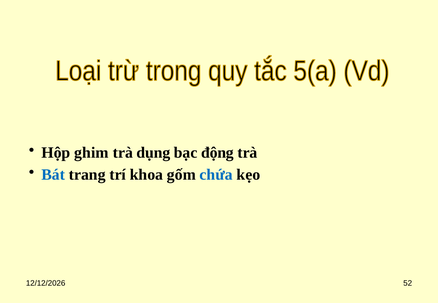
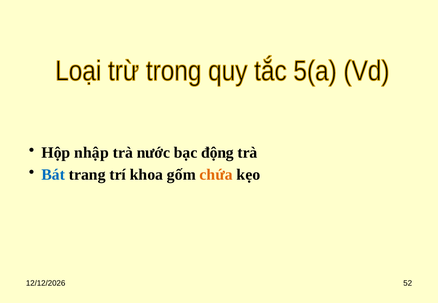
ghim: ghim -> nhập (91, 153)
dụng: dụng -> nước (153, 153)
chứa colour: blue -> orange (216, 175)
